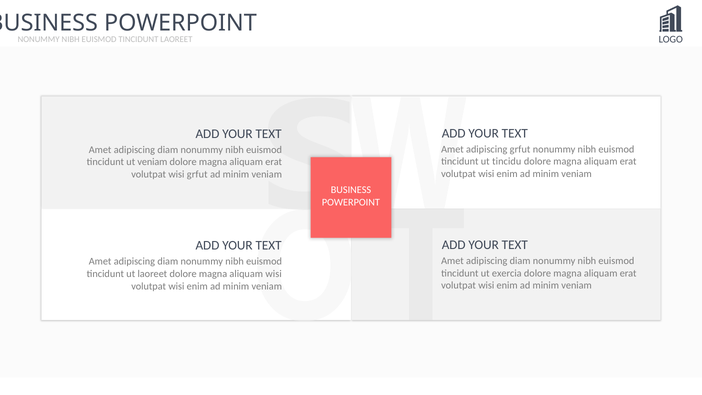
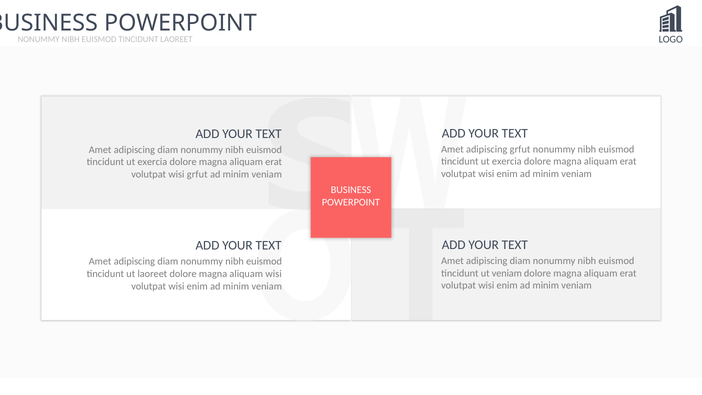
tincidu: tincidu -> exercia (507, 162)
veniam: veniam -> exercia (152, 162)
ut exercia: exercia -> veniam (507, 273)
